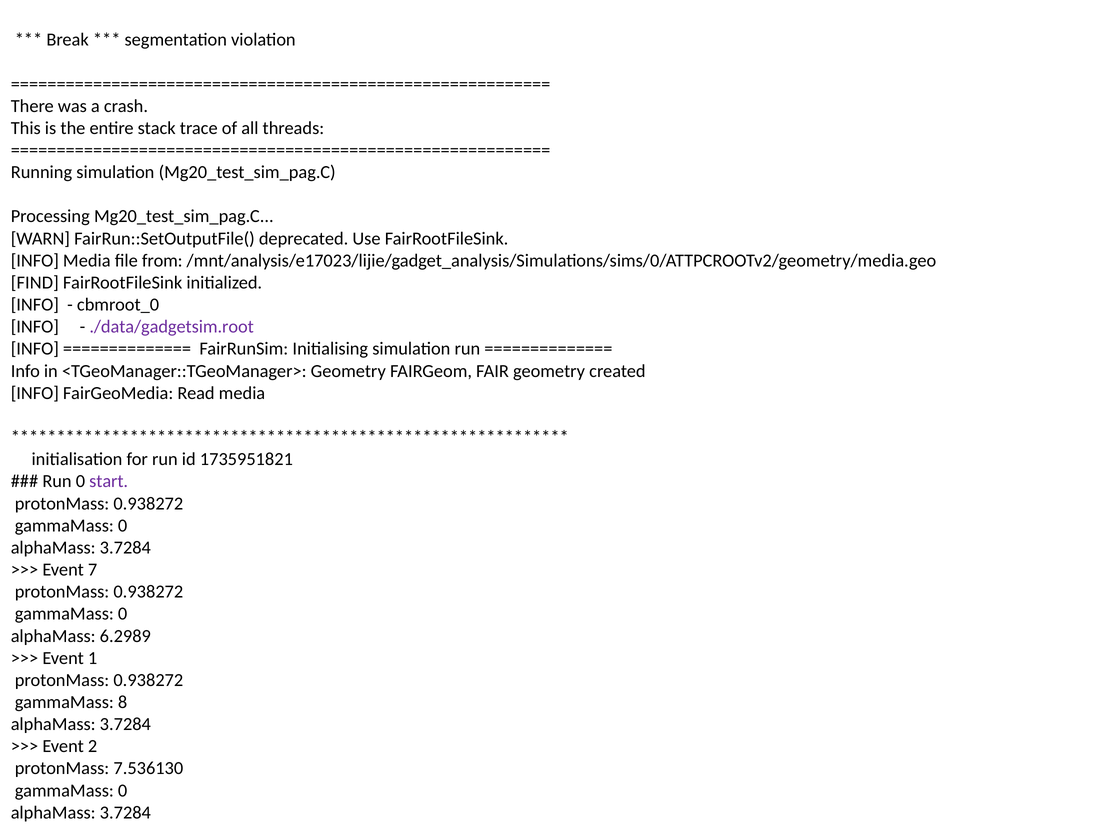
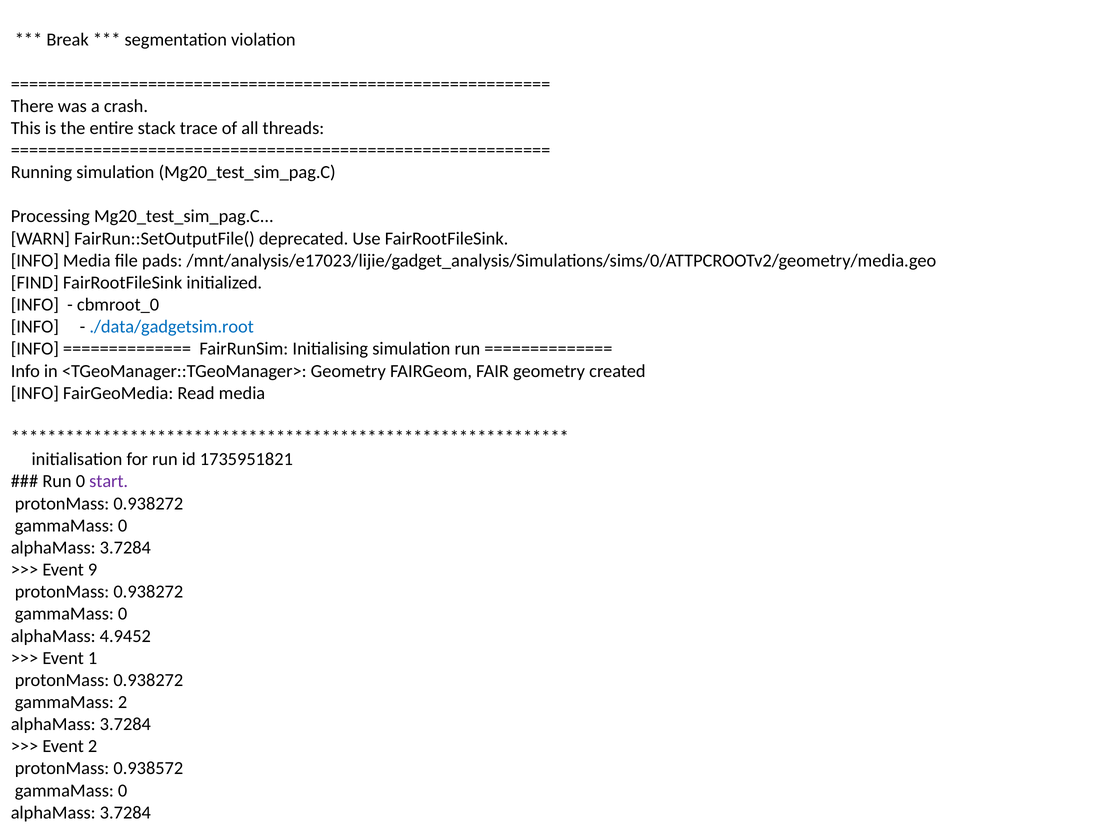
from: from -> pads (162, 261)
./data/gadgetsim.root colour: purple -> blue (172, 327)
7: 7 -> 9 (93, 570)
6.2989: 6.2989 -> 4.9452 (125, 636)
gammaMass 8: 8 -> 2 (123, 702)
7.536130: 7.536130 -> 0.938572 (148, 768)
